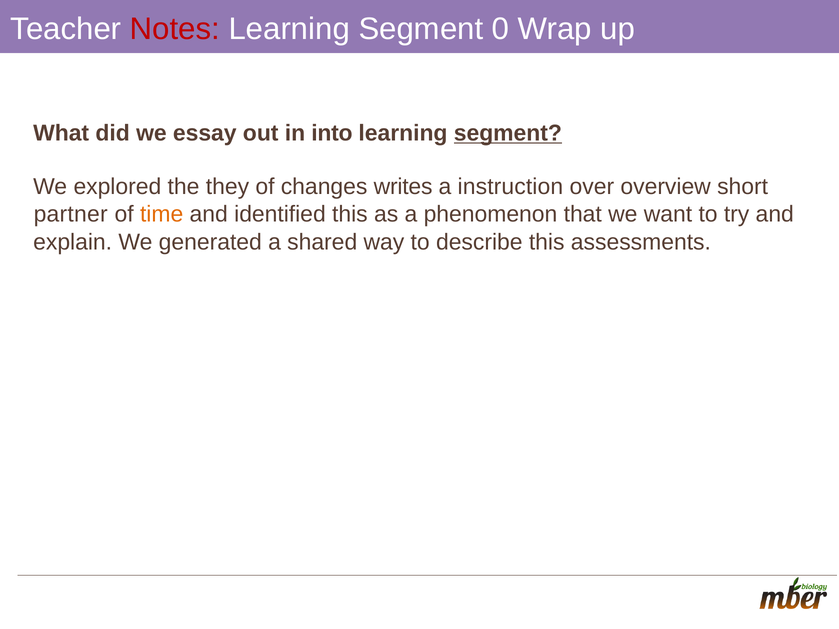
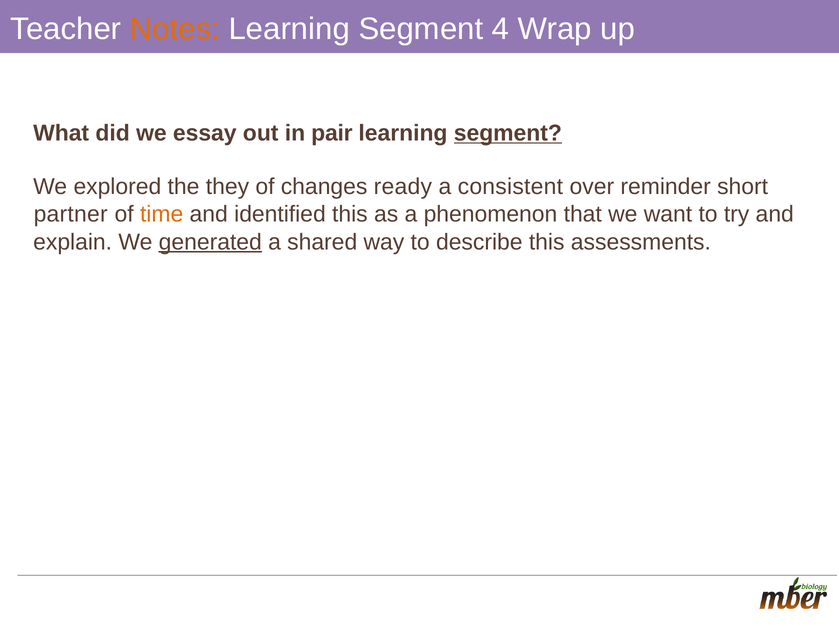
Notes colour: red -> orange (175, 29)
0: 0 -> 4 (501, 29)
into: into -> pair (332, 133)
writes: writes -> ready (403, 187)
instruction: instruction -> consistent (510, 187)
overview: overview -> reminder (666, 187)
generated underline: none -> present (210, 242)
